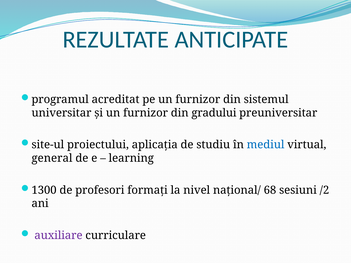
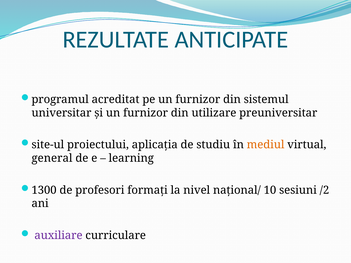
gradului: gradului -> utilizare (214, 113)
mediul colour: blue -> orange (266, 145)
68: 68 -> 10 (270, 190)
